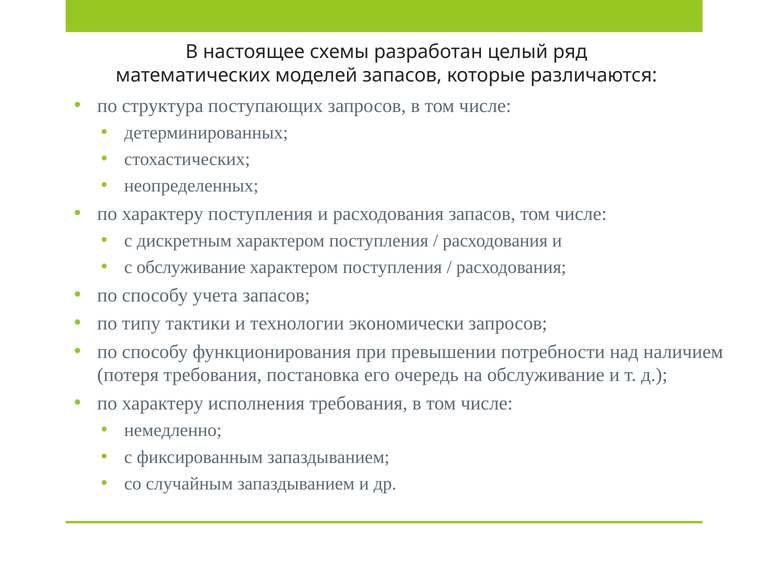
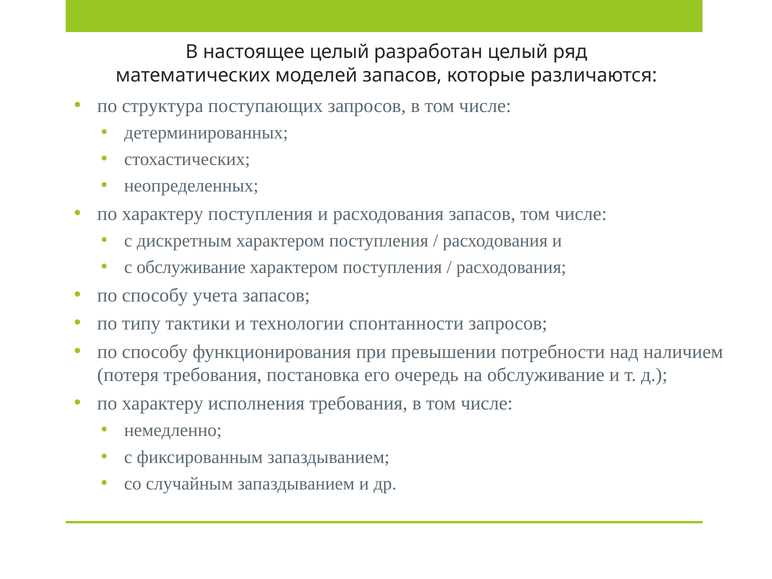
настоящее схемы: схемы -> целый (339, 52)
экономически: экономически -> спонтанности (406, 323)
